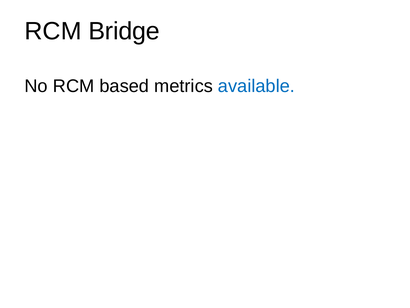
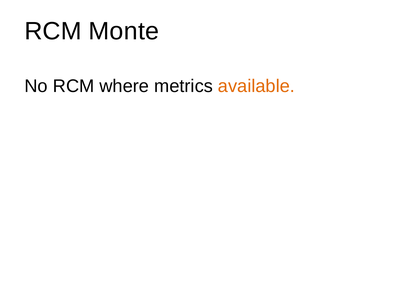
Bridge: Bridge -> Monte (124, 31)
based: based -> where (124, 86)
available colour: blue -> orange (256, 86)
